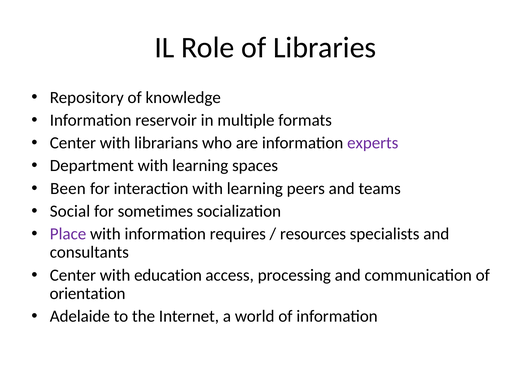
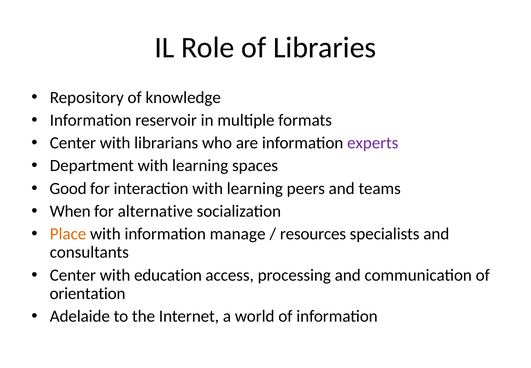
Been: Been -> Good (68, 188)
Social: Social -> When (70, 211)
sometimes: sometimes -> alternative (155, 211)
Place colour: purple -> orange (68, 234)
requires: requires -> manage (238, 234)
